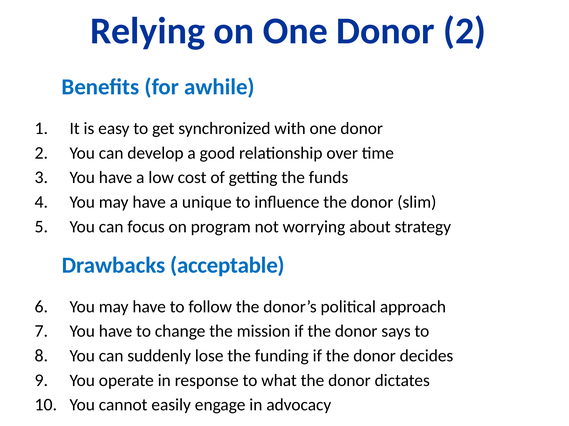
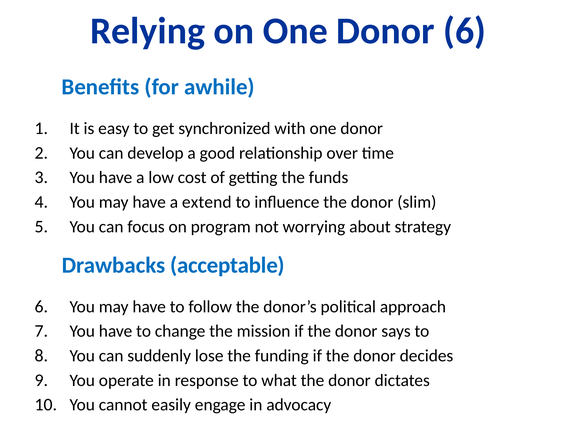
on One Donor 2: 2 -> 6 (465, 31)
unique: unique -> extend (207, 202)
